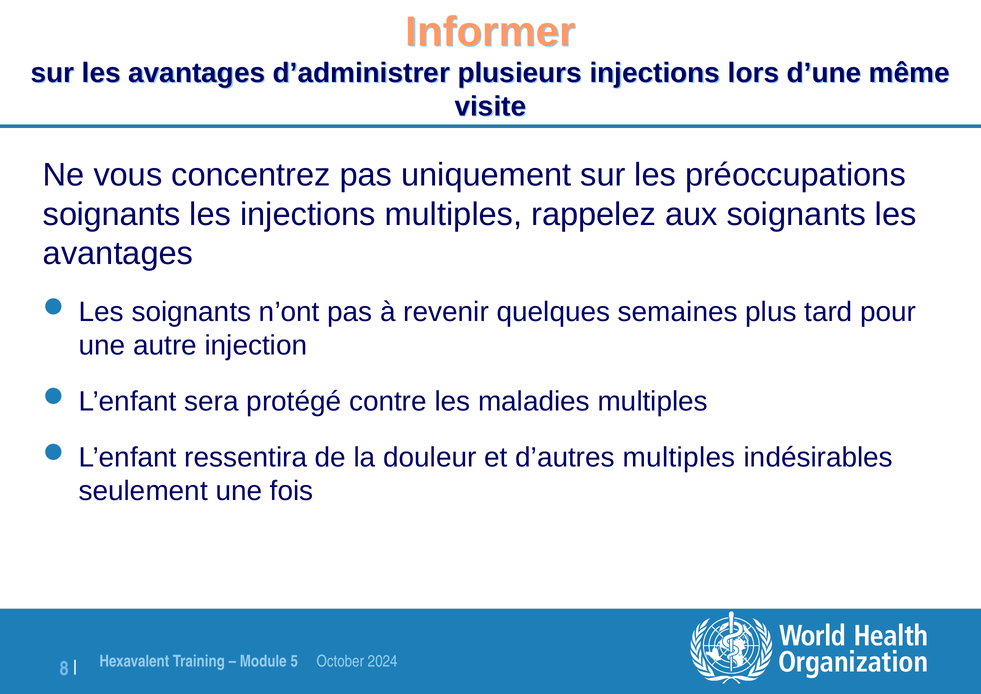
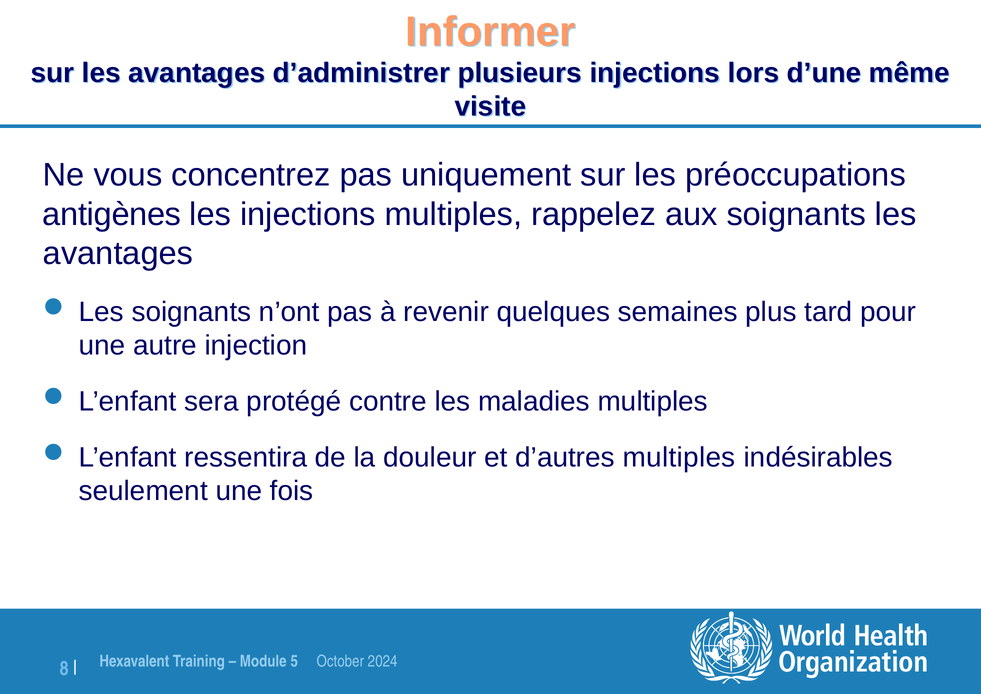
soignants: soignants -> antigènes (112, 214)
